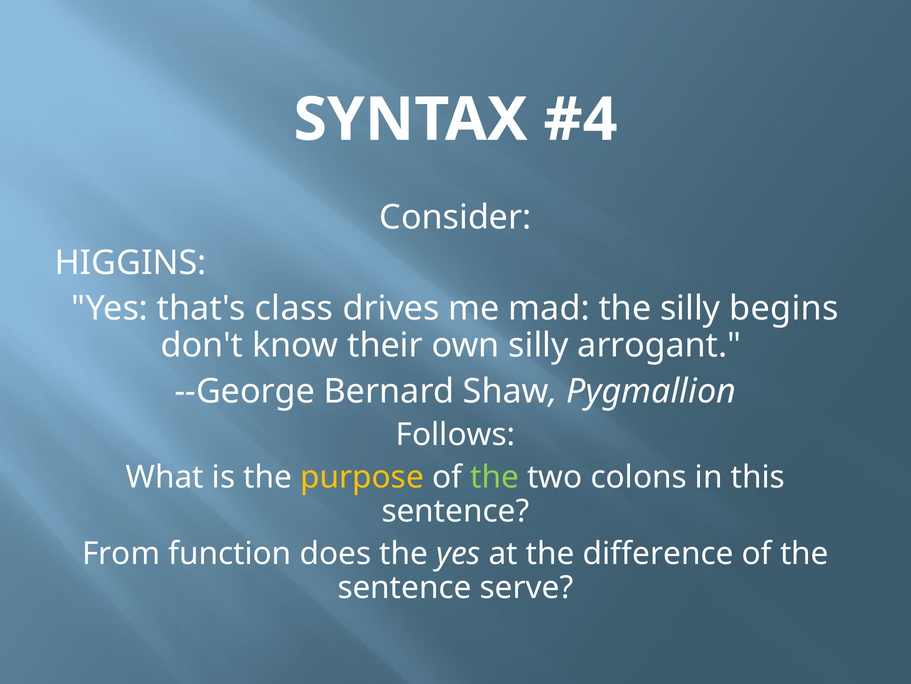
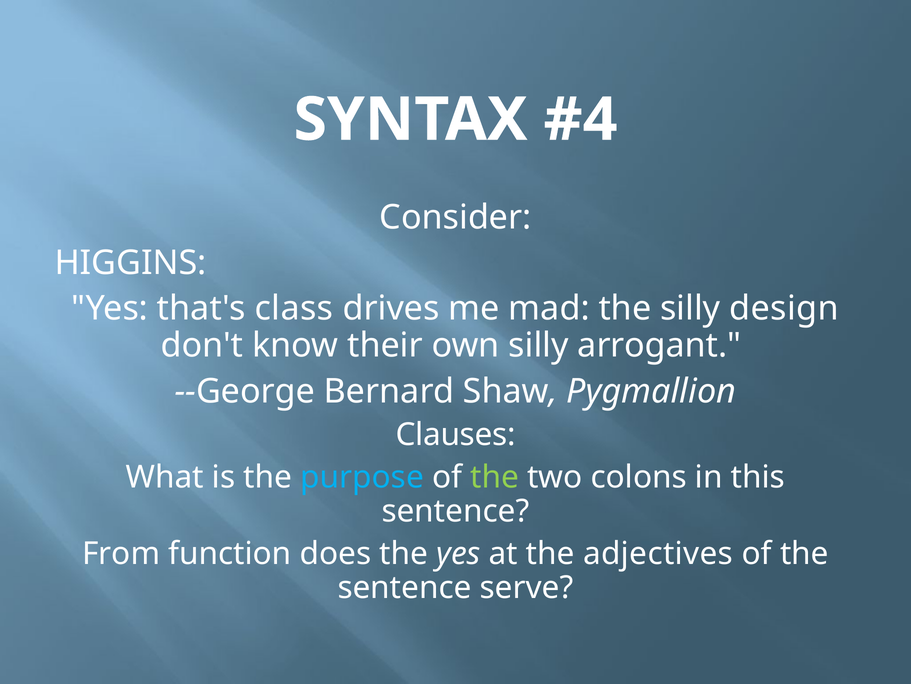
begins: begins -> design (784, 308)
Follows: Follows -> Clauses (456, 434)
purpose colour: yellow -> light blue (362, 477)
difference: difference -> adjectives (658, 553)
